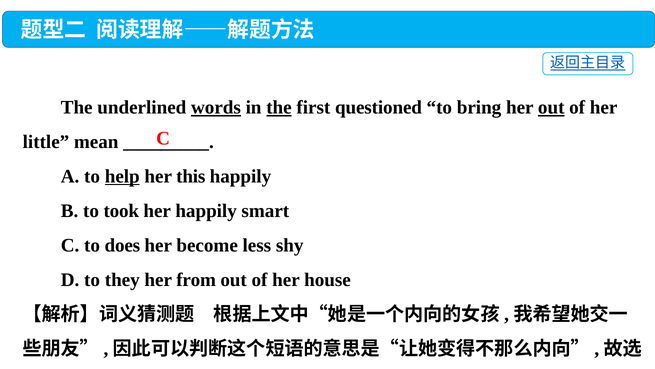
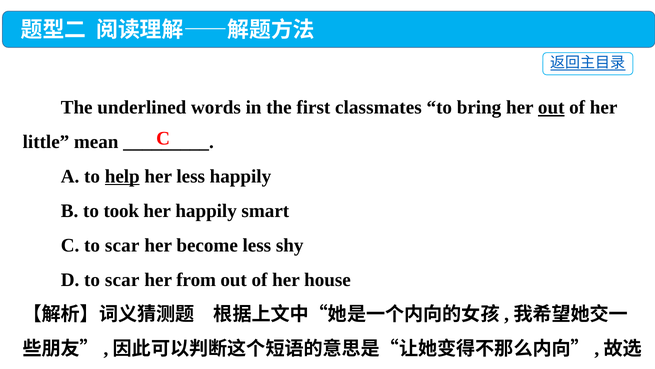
words underline: present -> none (216, 107)
the underline: present -> none (279, 107)
questioned: questioned -> classmates (378, 107)
her this: this -> less (191, 176)
C to does: does -> scar (122, 245)
D to they: they -> scar (122, 279)
